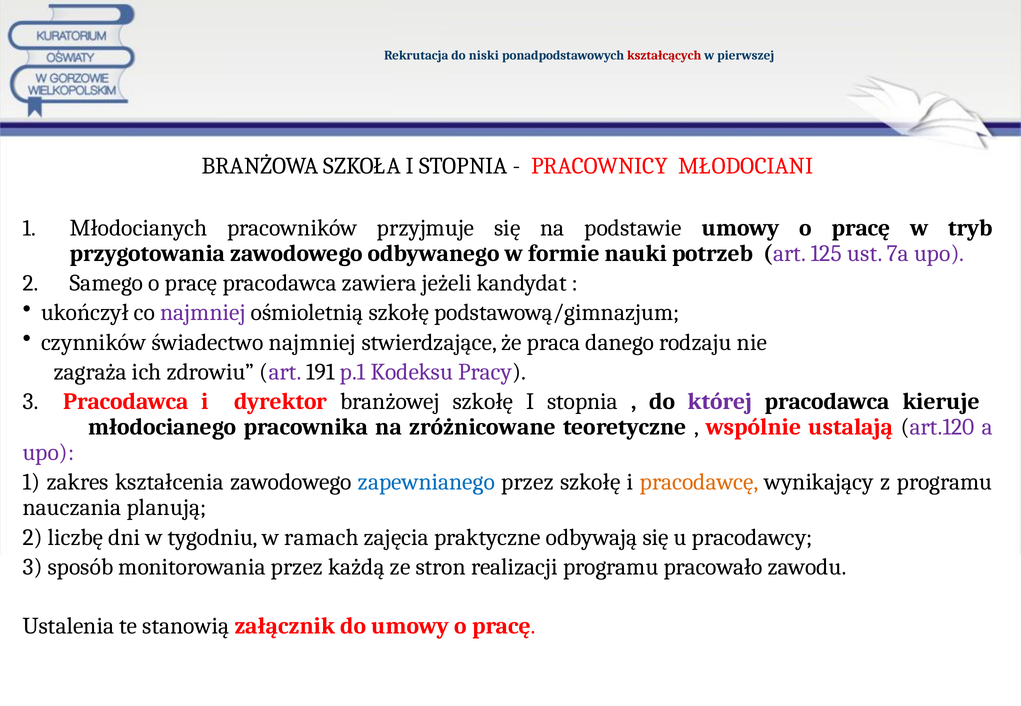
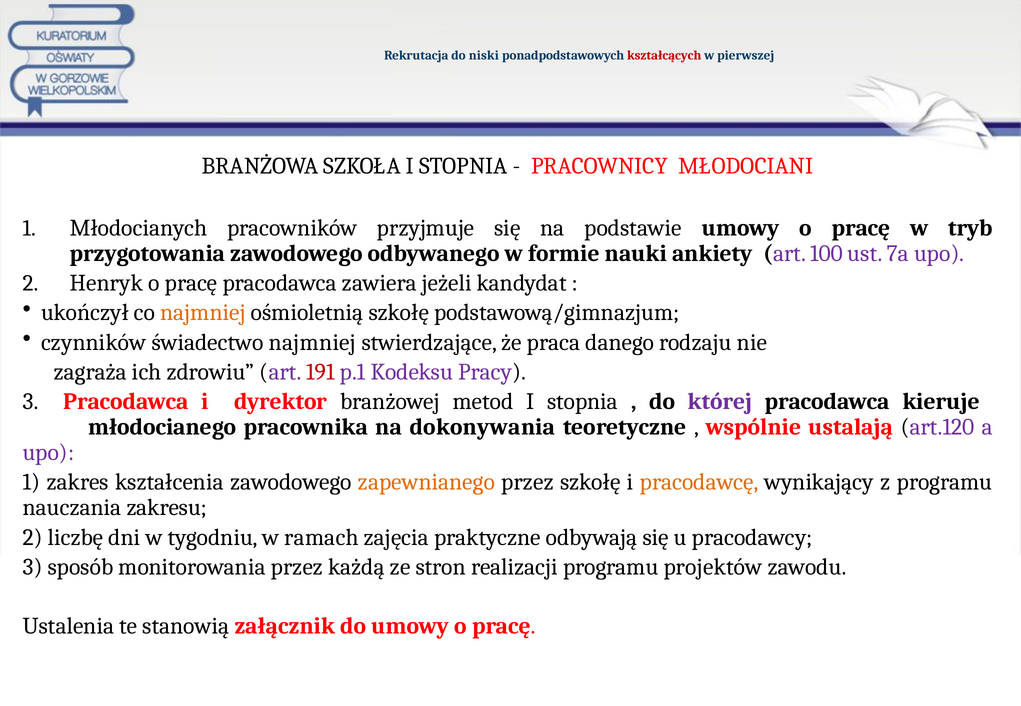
potrzeb: potrzeb -> ankiety (712, 254)
125: 125 -> 100 (827, 254)
Samego: Samego -> Henryk (107, 283)
najmniej colour: purple -> orange (203, 313)
191 colour: black -> red (320, 372)
branżowej szkołę: szkołę -> metod (483, 402)
zróżnicowane: zróżnicowane -> dokonywania (482, 428)
zapewnianego colour: blue -> orange (426, 483)
planują: planują -> zakresu (167, 508)
pracowało: pracowało -> projektów (713, 568)
